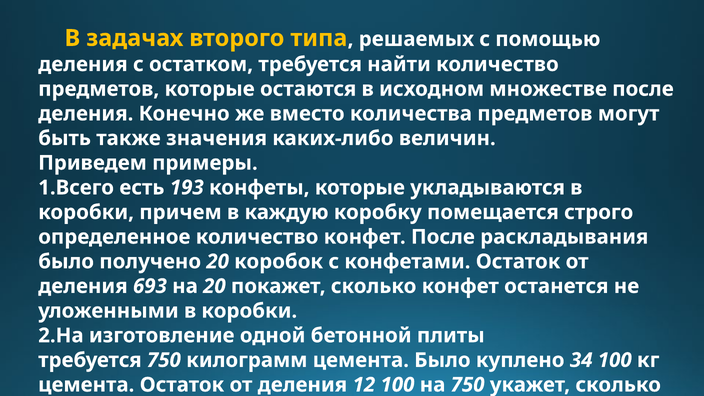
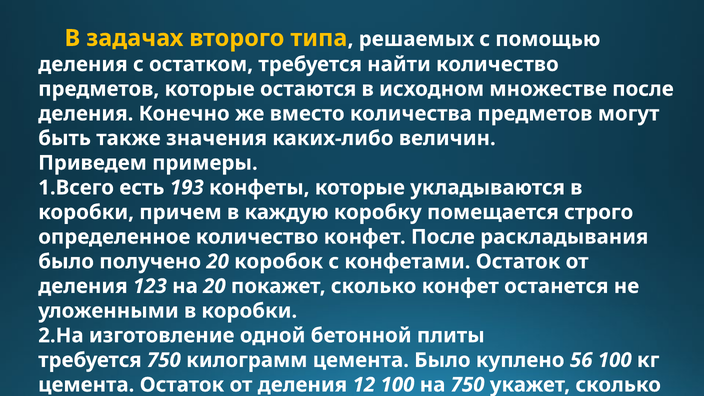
693: 693 -> 123 (150, 286)
34: 34 -> 56 (581, 360)
